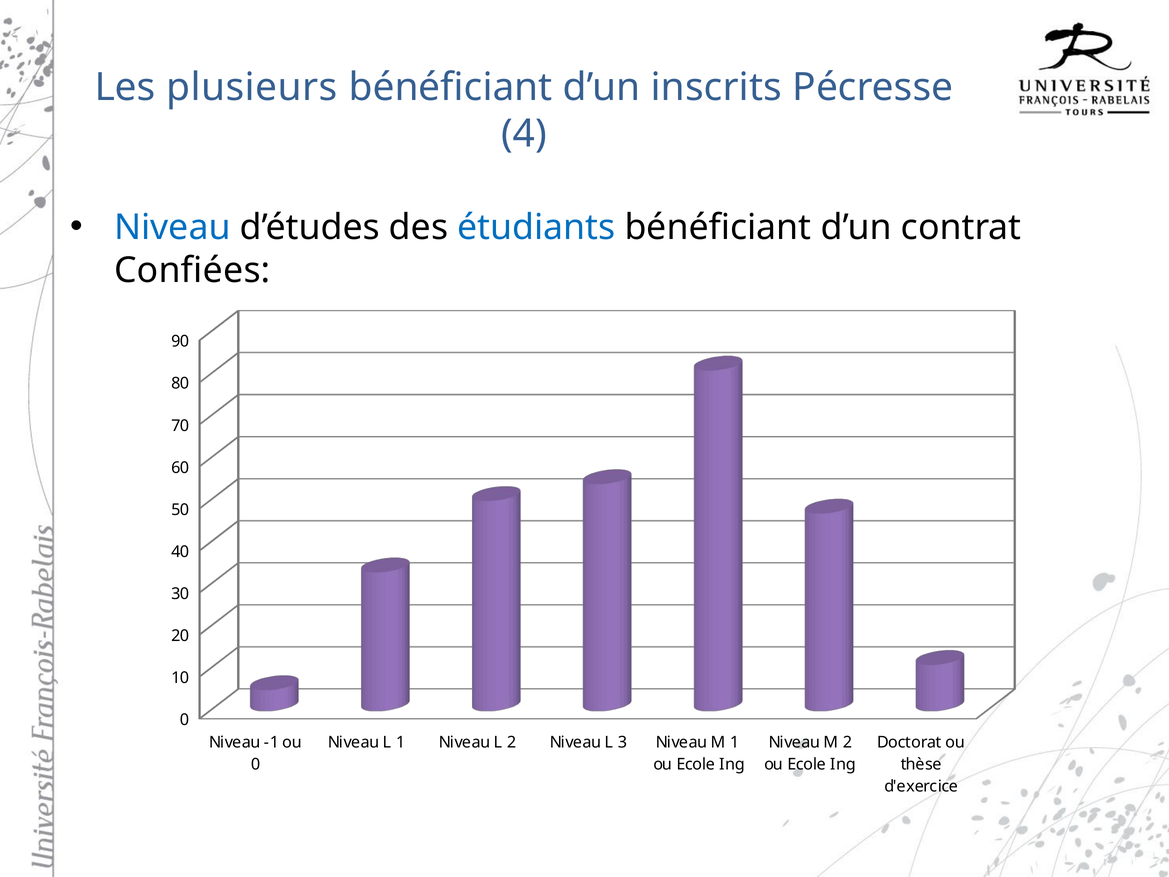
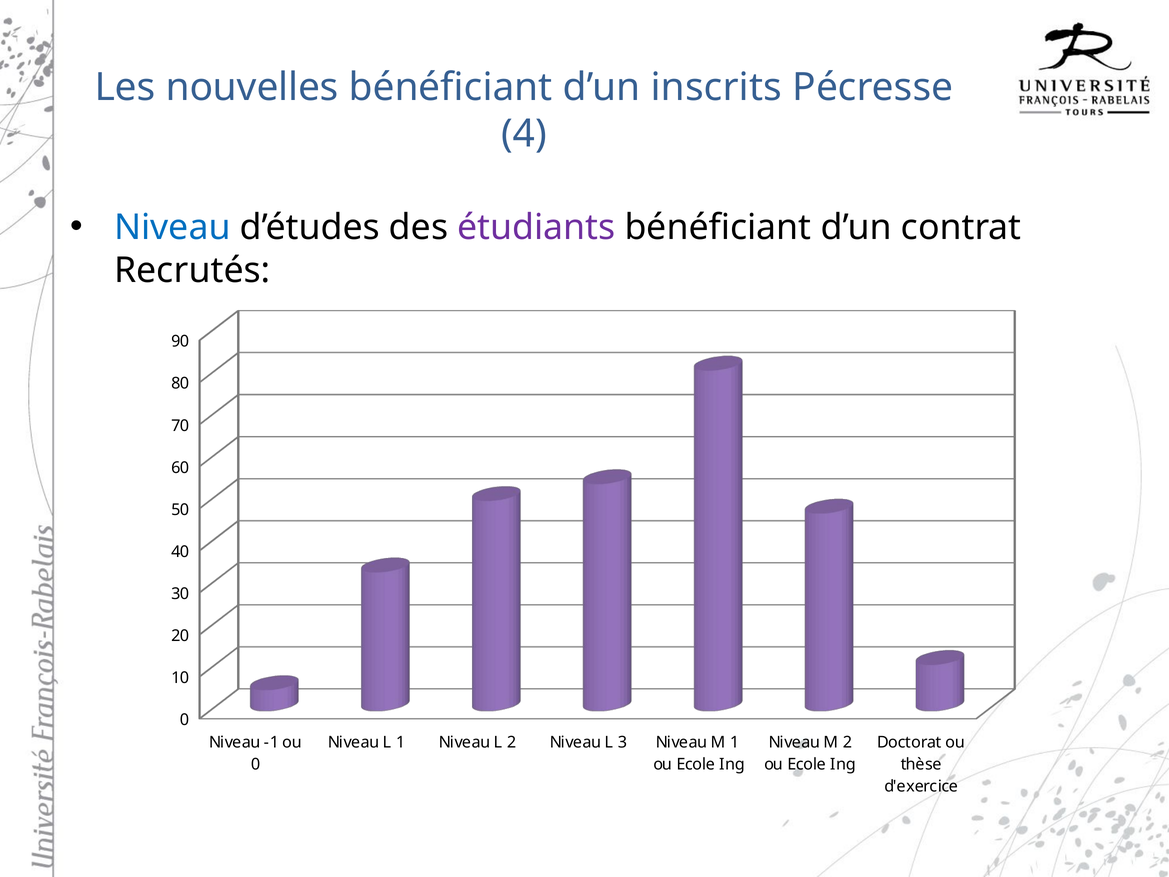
plusieurs: plusieurs -> nouvelles (252, 87)
étudiants colour: blue -> purple (536, 227)
Confiées: Confiées -> Recrutés (192, 270)
